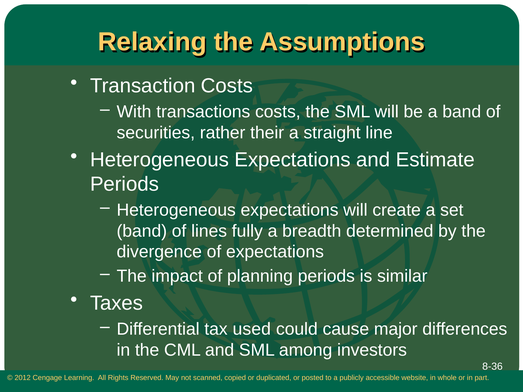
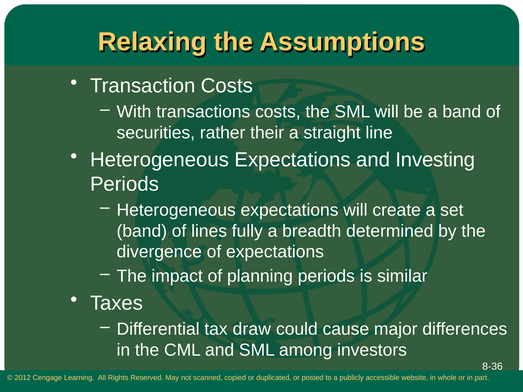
Estimate: Estimate -> Investing (435, 160)
used: used -> draw (252, 329)
